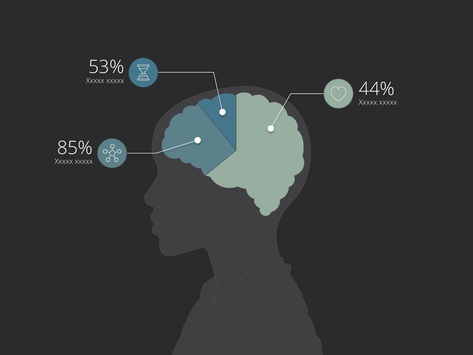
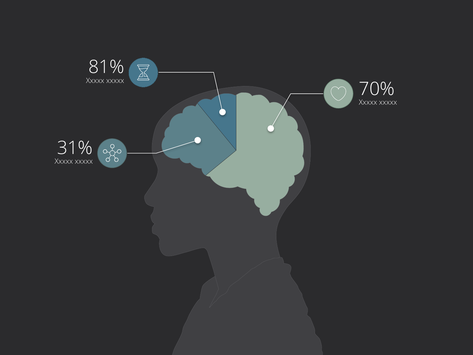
53%: 53% -> 81% (106, 67)
44%: 44% -> 70% (377, 89)
85%: 85% -> 31% (75, 148)
